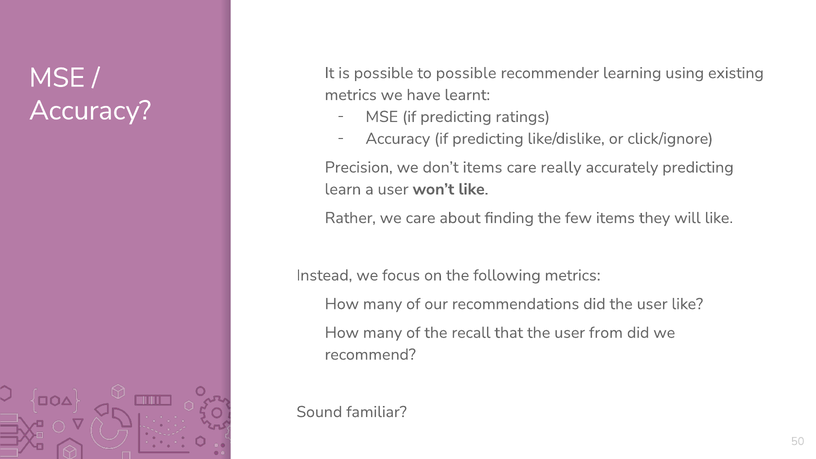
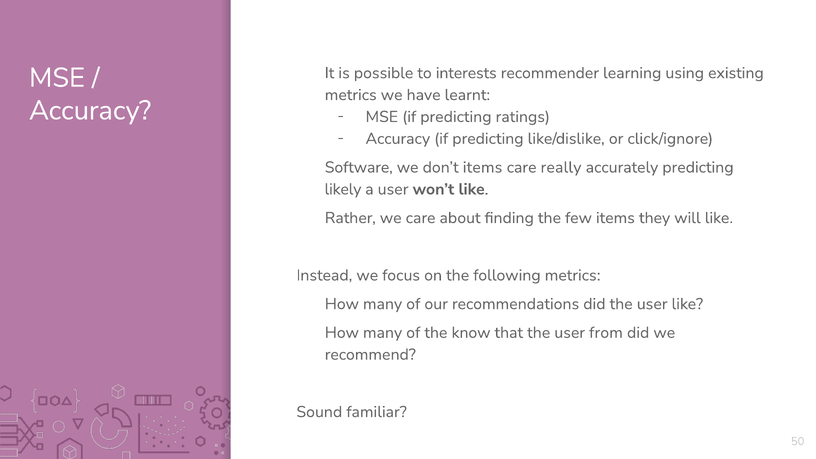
to possible: possible -> interests (466, 73)
Precision: Precision -> Software (359, 167)
learn: learn -> likely (343, 189)
recall: recall -> know (471, 333)
